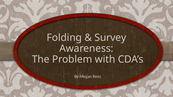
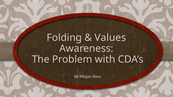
Survey: Survey -> Values (110, 38)
